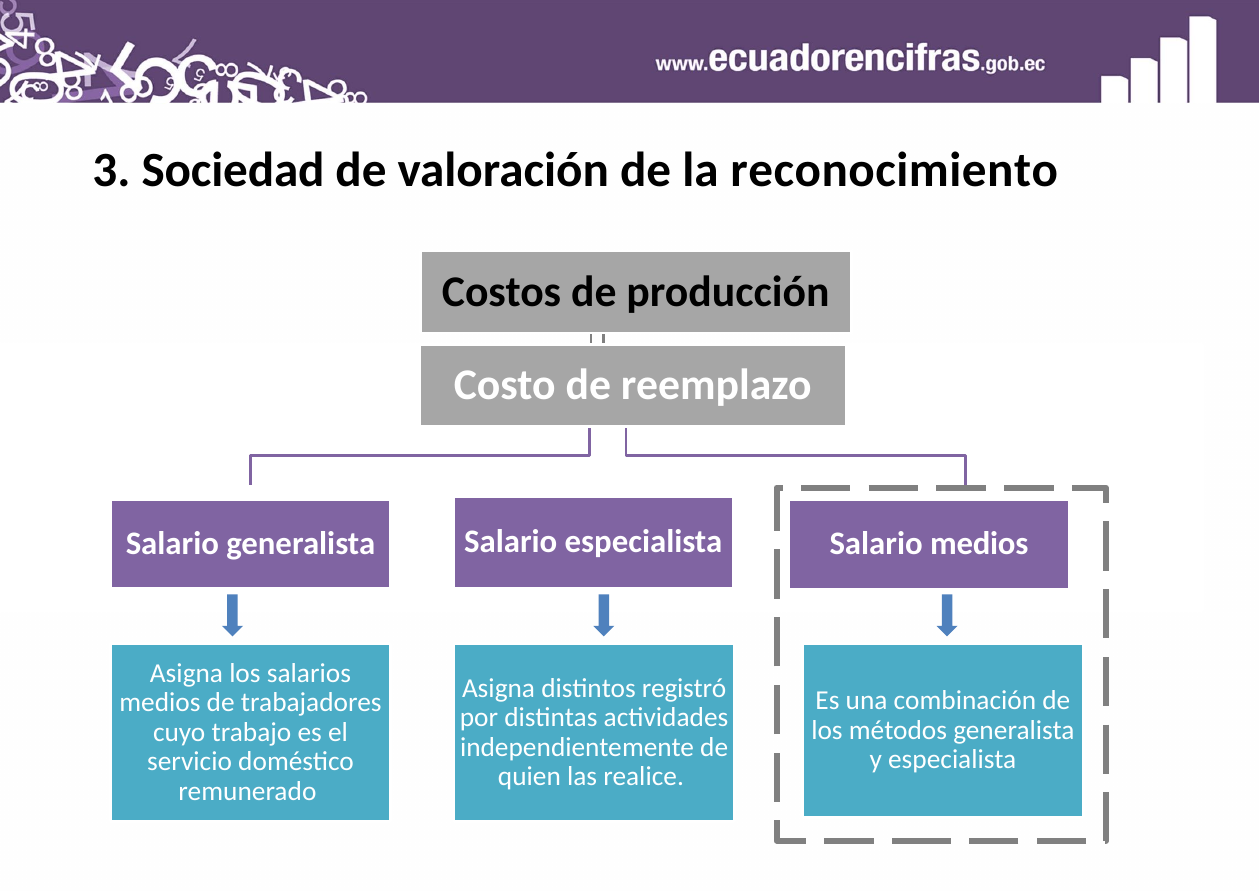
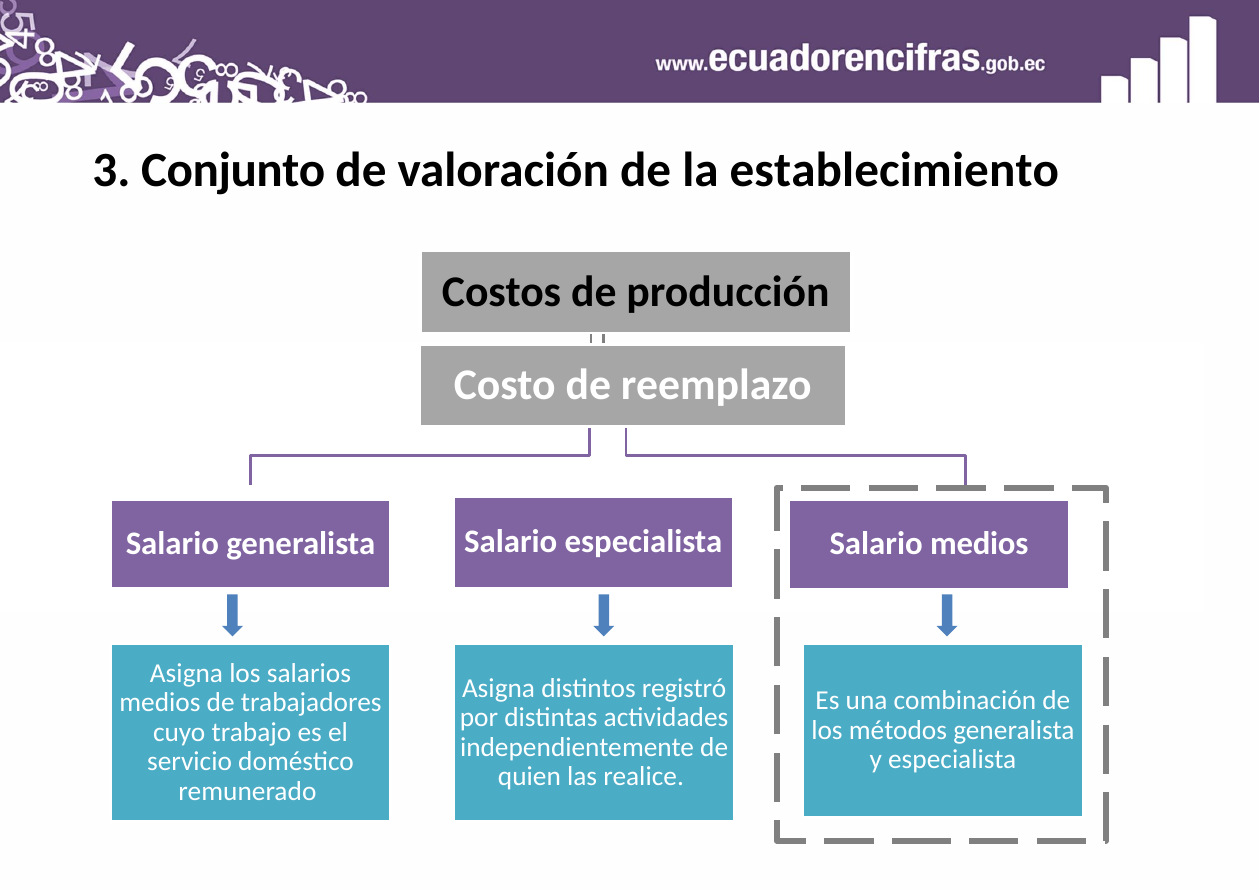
Sociedad: Sociedad -> Conjunto (233, 170)
reconocimiento: reconocimiento -> establecimiento (894, 170)
